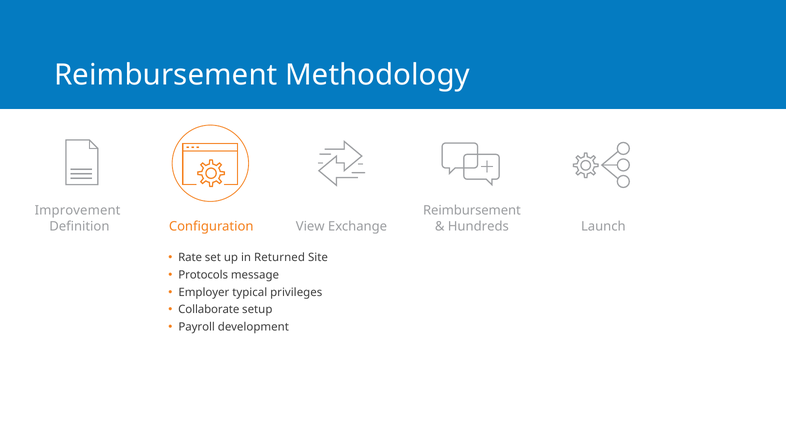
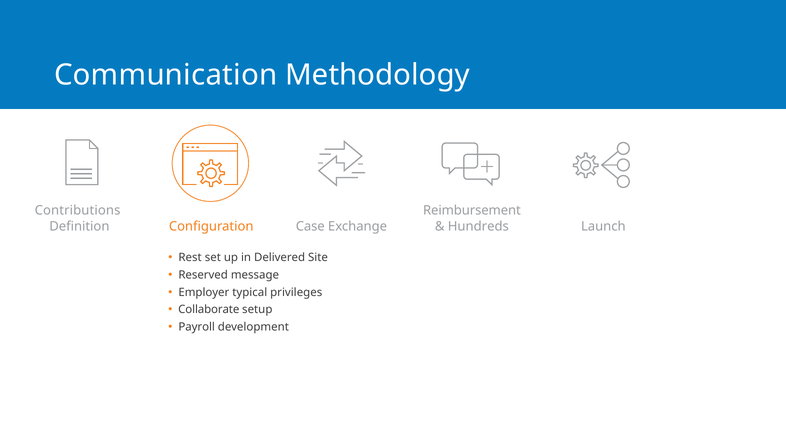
Reimbursement: Reimbursement -> Communication (166, 75)
Improvement: Improvement -> Contributions (78, 211)
View: View -> Case (310, 227)
Rate: Rate -> Rest (190, 258)
Returned: Returned -> Delivered (280, 258)
Protocols: Protocols -> Reserved (203, 275)
